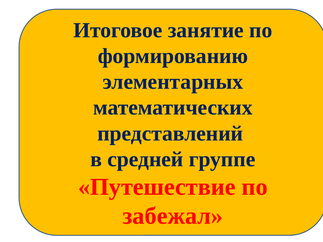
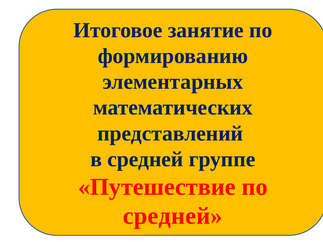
забежал: забежал -> средней (173, 216)
